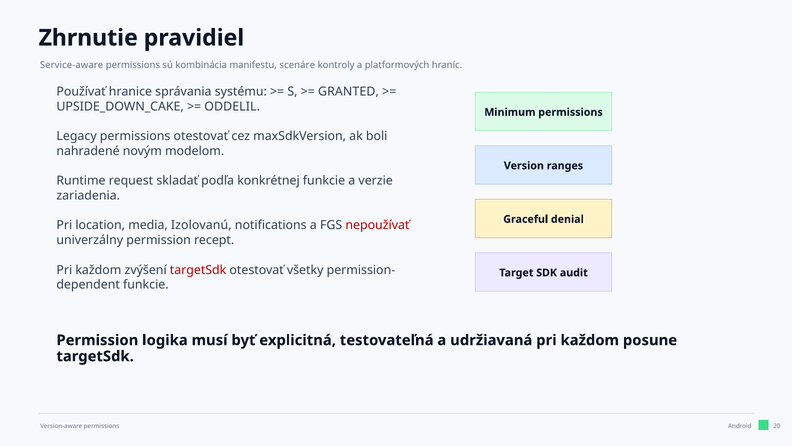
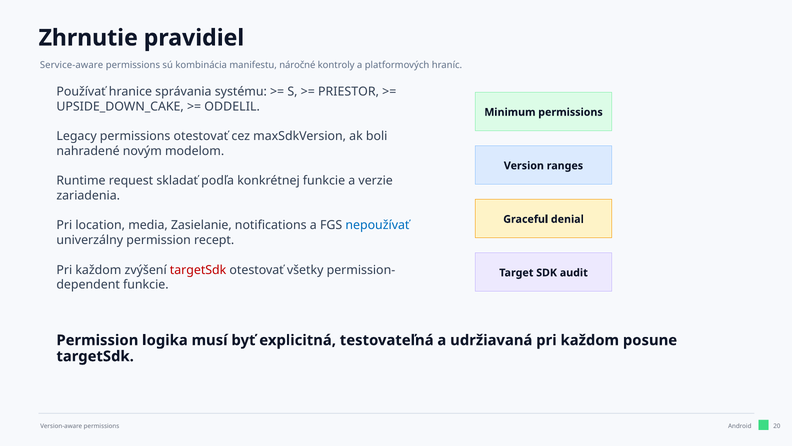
scenáre: scenáre -> náročné (297, 65)
GRANTED: GRANTED -> PRIESTOR (348, 91)
Izolovanú: Izolovanú -> Zasielanie (201, 225)
nepoužívať colour: red -> blue (377, 225)
